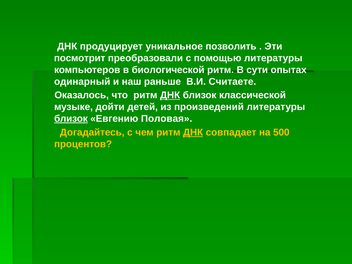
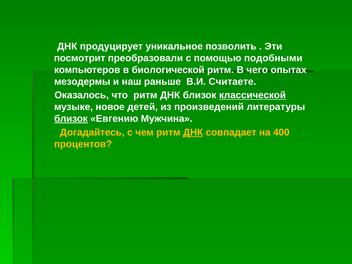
помощью литературы: литературы -> подобными (273, 58)
сути: сути -> чего (257, 70)
одинарный: одинарный -> мезодермы (82, 82)
ДНК underline: present -> none (170, 95)
классической underline: none -> present (253, 95)
дойти: дойти -> новое (110, 107)
Половая: Половая -> Мужчина (167, 119)
500: 500 -> 400 (281, 132)
